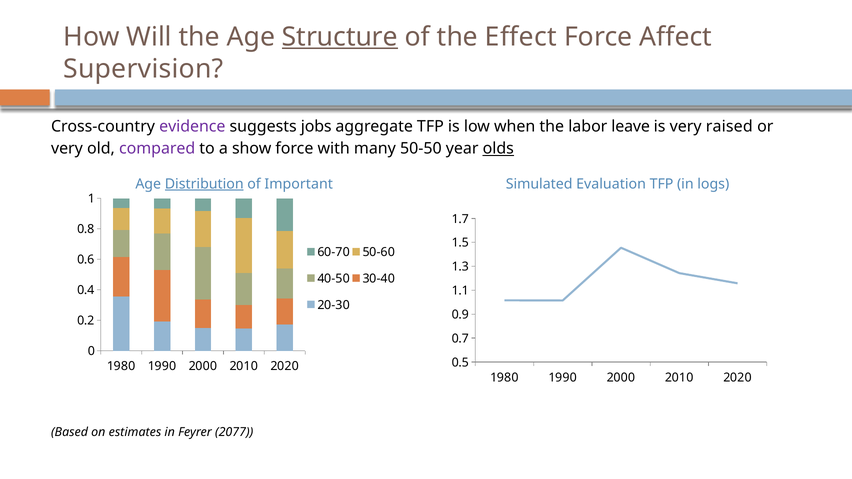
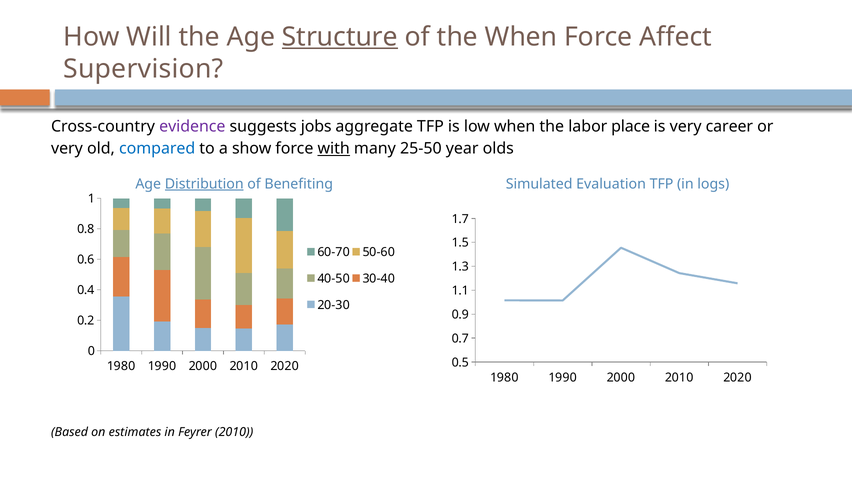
the Effect: Effect -> When (521, 37)
leave: leave -> place (631, 127)
raised: raised -> career (729, 127)
compared colour: purple -> blue (157, 149)
with underline: none -> present (334, 149)
50-50: 50-50 -> 25-50 (421, 149)
olds underline: present -> none (498, 149)
Important: Important -> Benefiting (299, 184)
Feyrer 2077: 2077 -> 2010 (234, 432)
